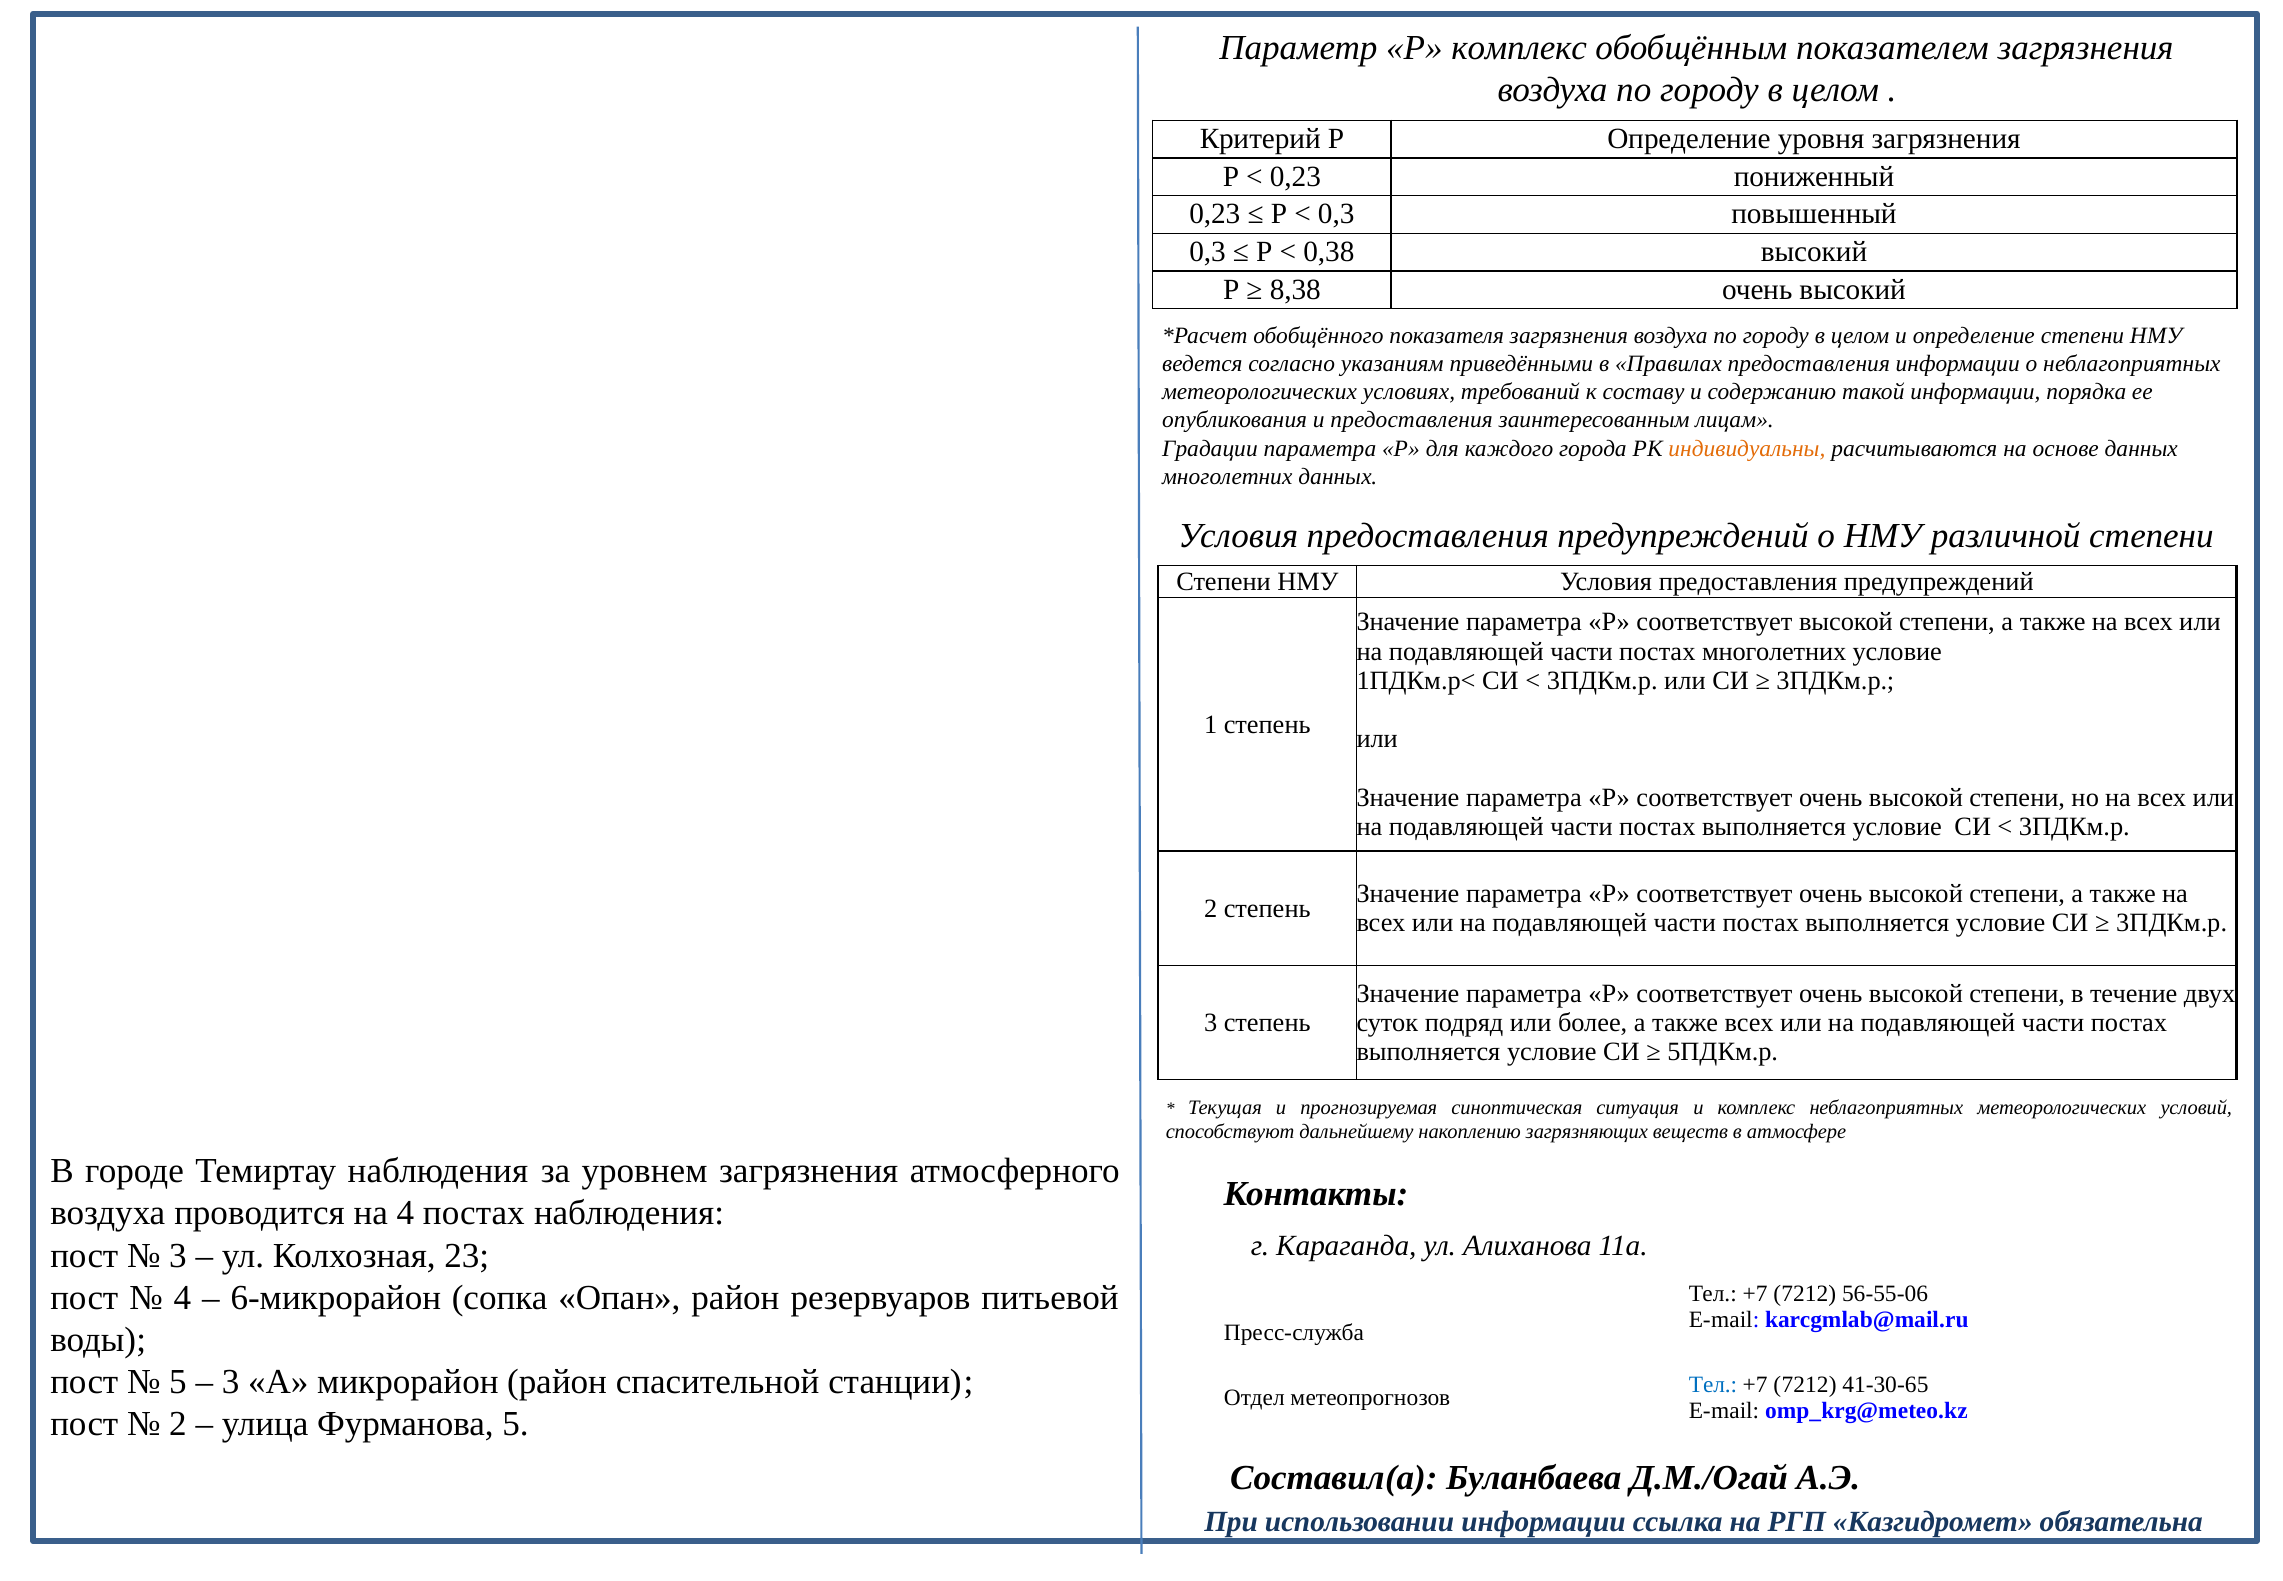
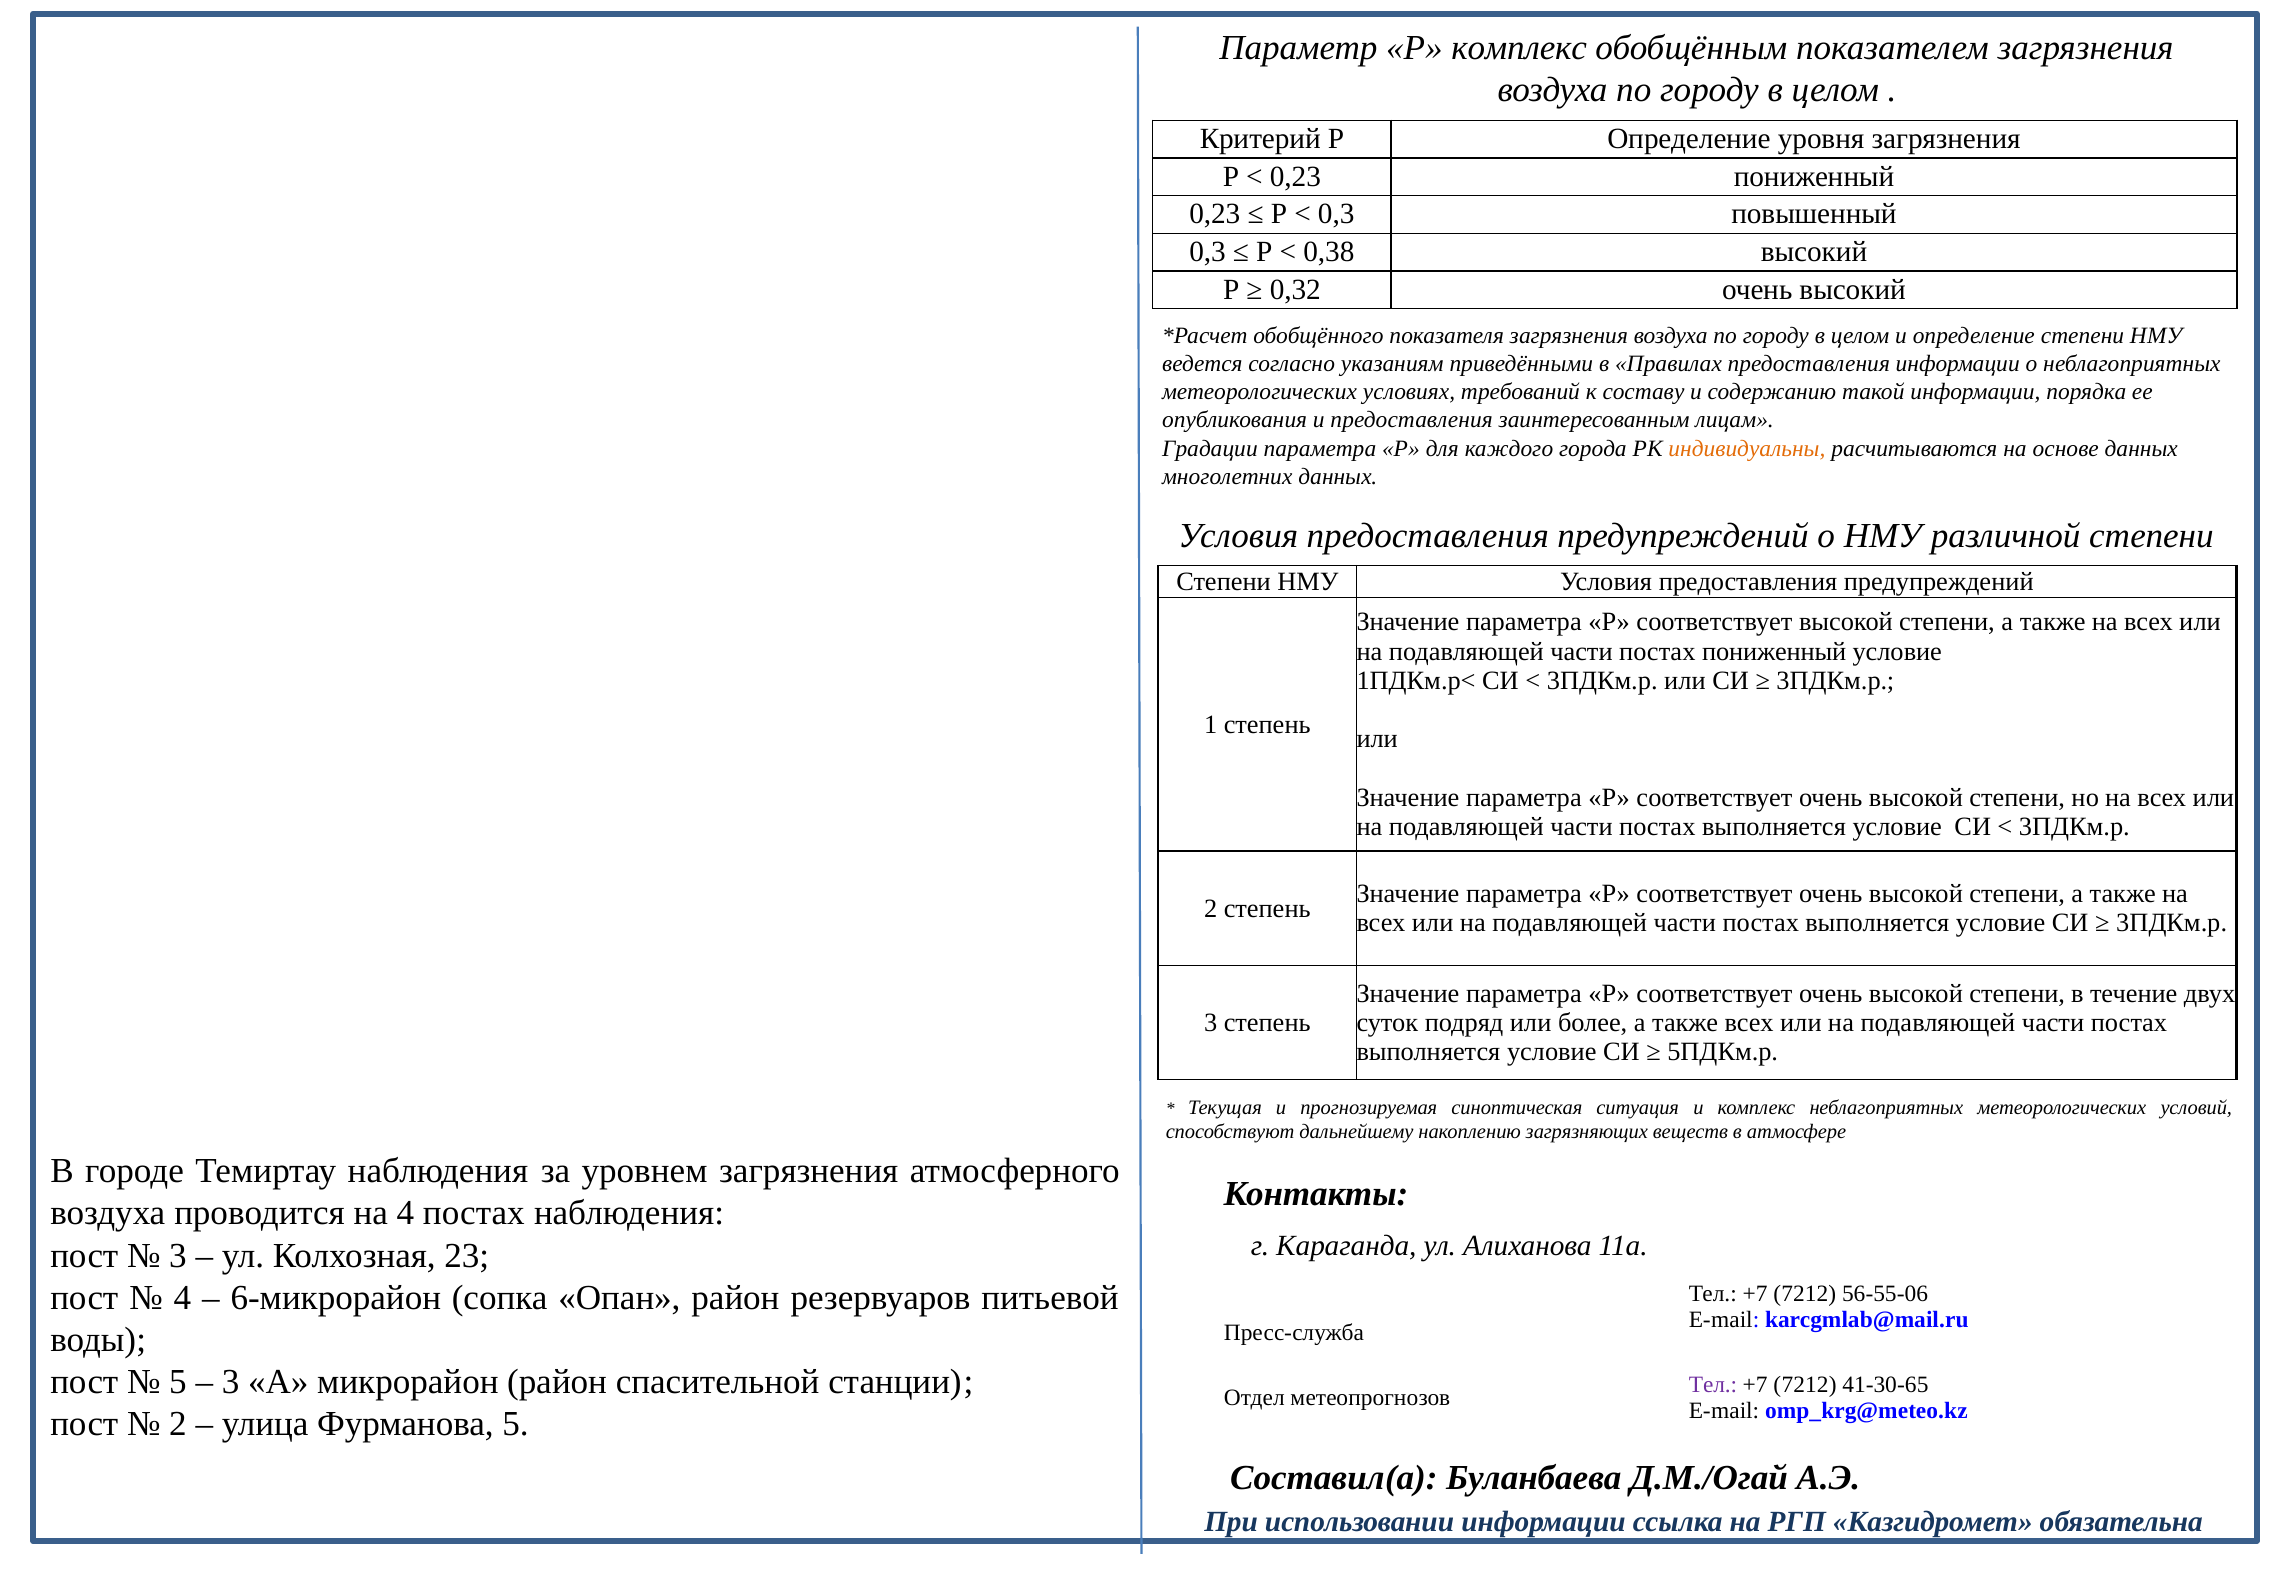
8,38: 8,38 -> 0,32 (1295, 290)
постах многолетних: многолетних -> пониженный (1774, 651)
Тел colour: blue -> purple (1713, 1385)
